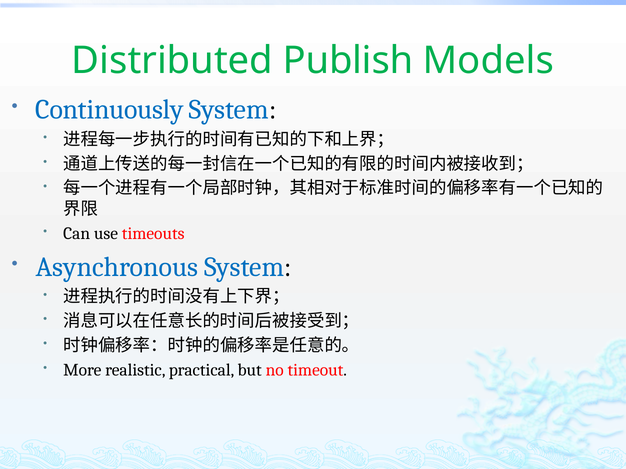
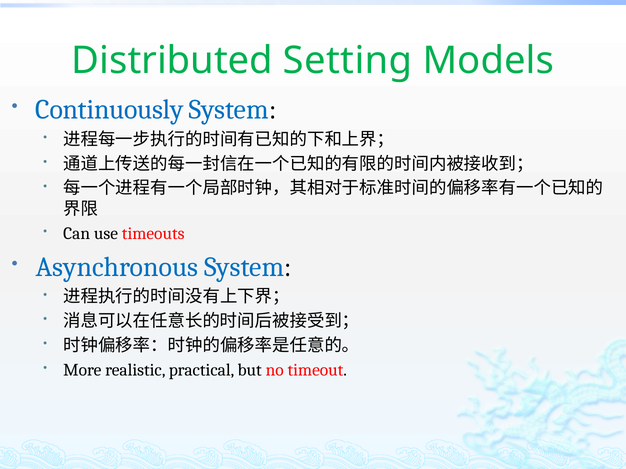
Publish: Publish -> Setting (348, 61)
